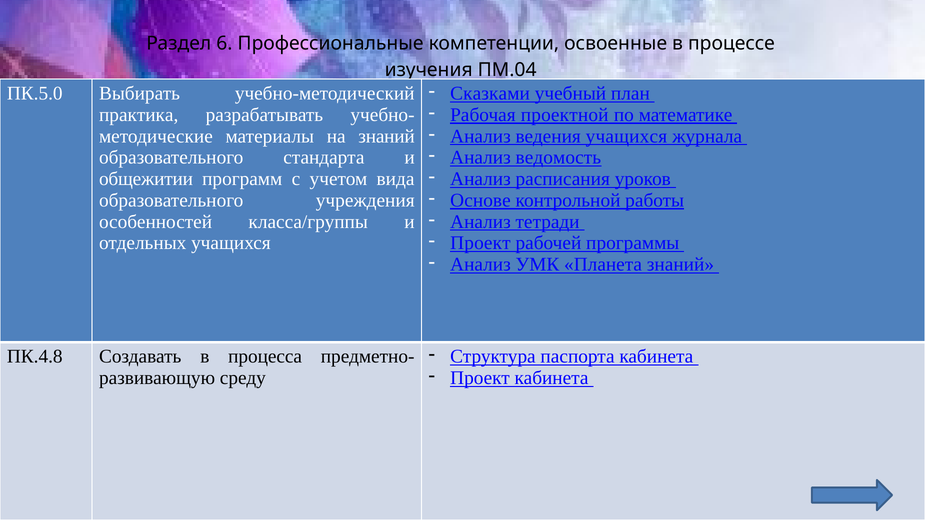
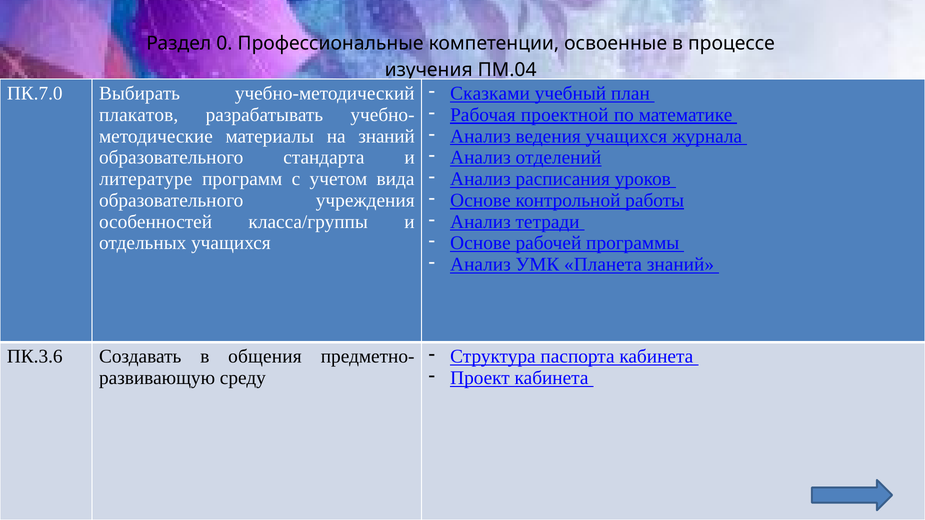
6: 6 -> 0 (224, 44)
ПК.5.0: ПК.5.0 -> ПК.7.0 (35, 93)
практика: практика -> плакатов (139, 115)
ведомость: ведомость -> отделений (558, 158)
общежитии: общежитии -> литературе (146, 179)
Проект: Проект -> Основе (480, 243)
ПК.4.8: ПК.4.8 -> ПК.3.6 (35, 357)
процесса: процесса -> общения (265, 357)
